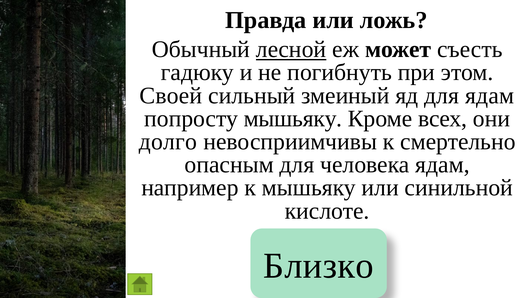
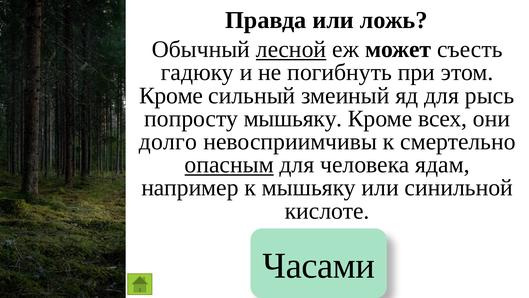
Своей: Своей -> Кроме (171, 95)
для ядам: ядам -> рысь (490, 95)
опасным underline: none -> present (229, 164)
Близко: Близко -> Часами (319, 265)
